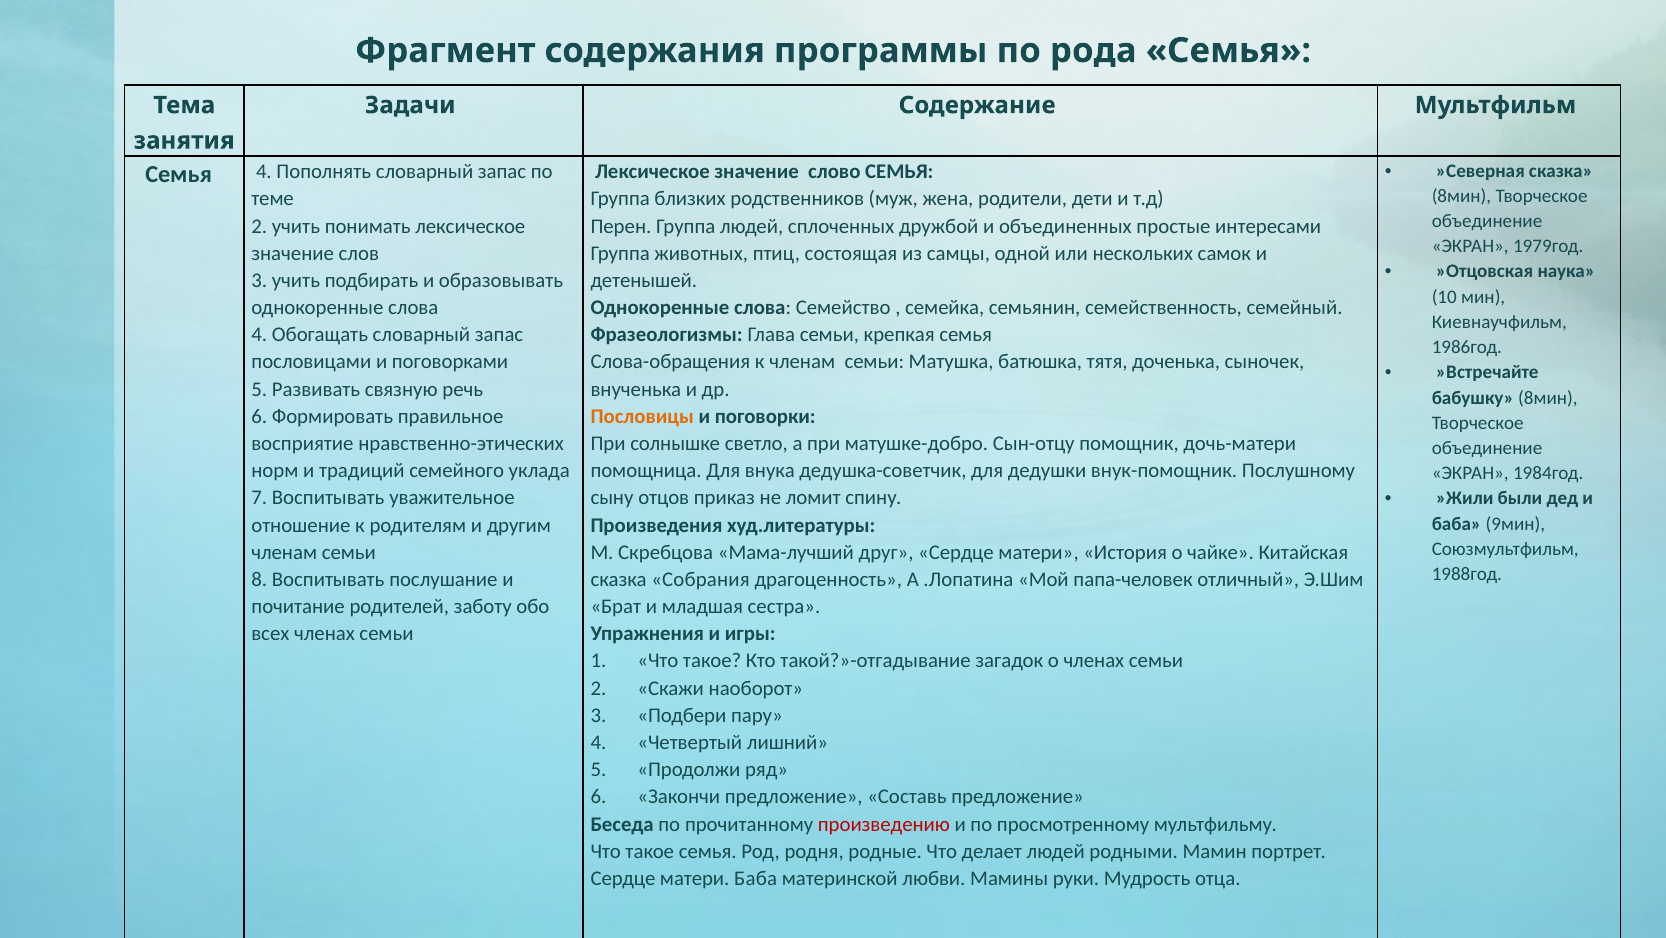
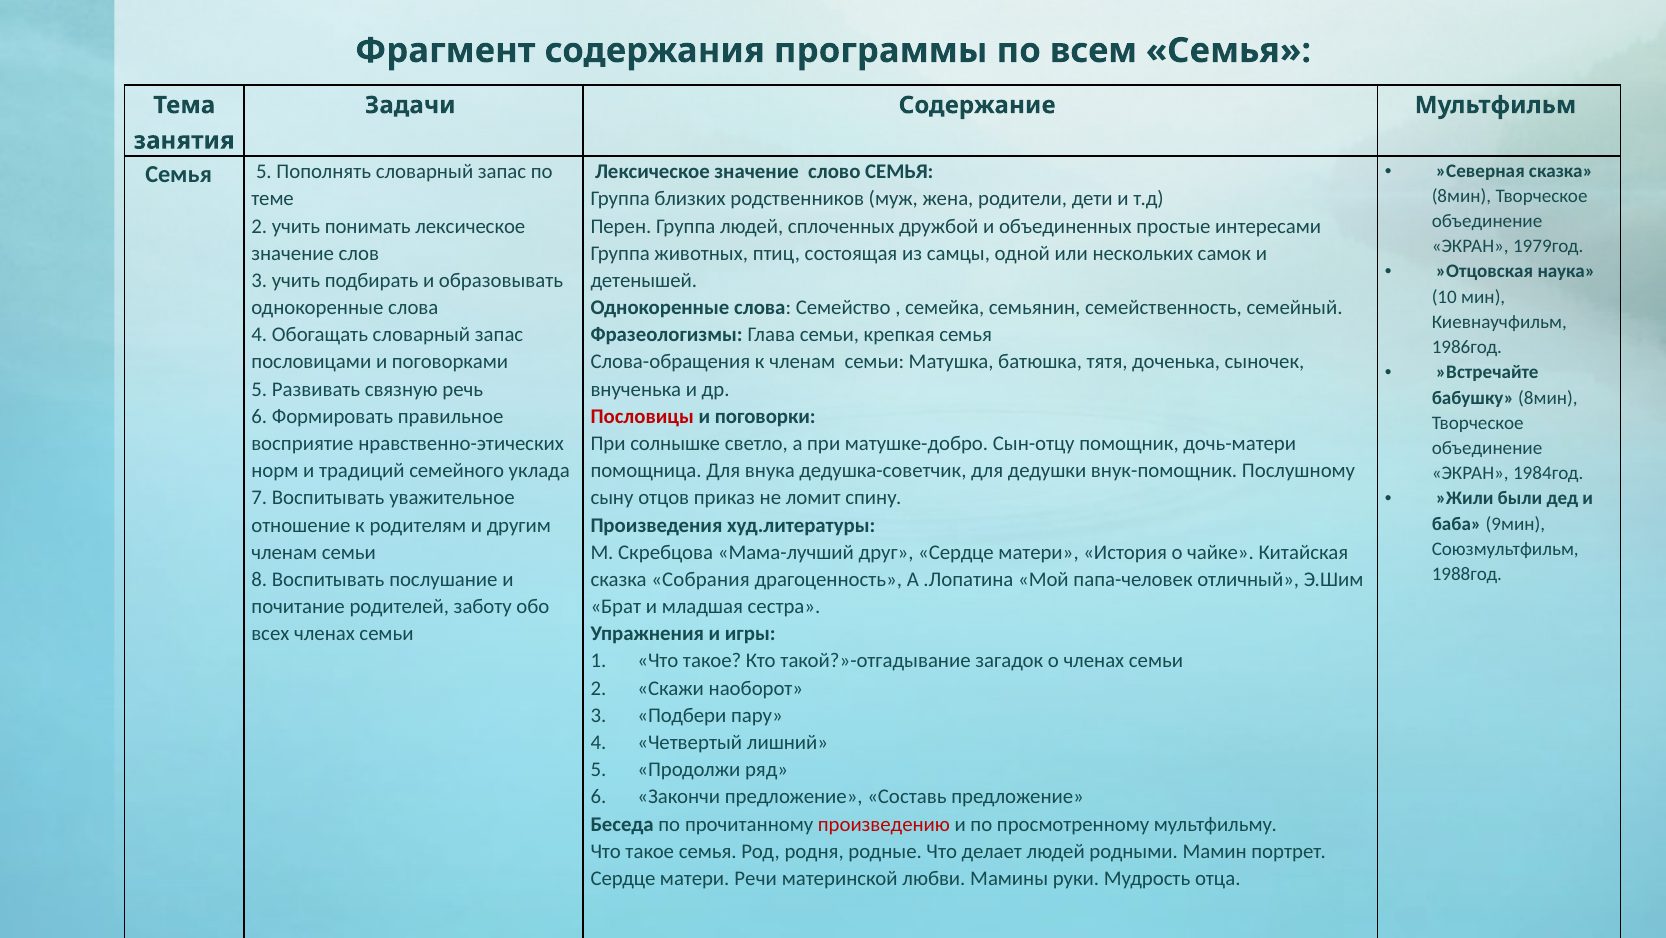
рода: рода -> всем (1093, 51)
Семья 4: 4 -> 5 (264, 172)
Пословицы colour: orange -> red (642, 416)
матери Баба: Баба -> Речи (756, 878)
